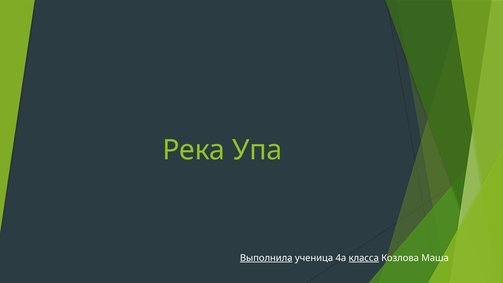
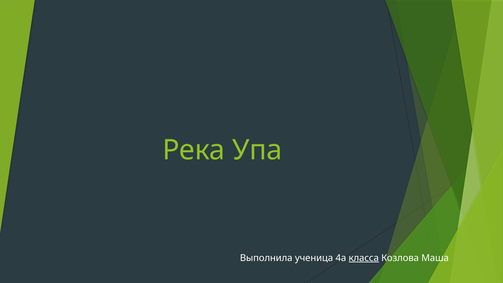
Выполнила underline: present -> none (266, 258)
